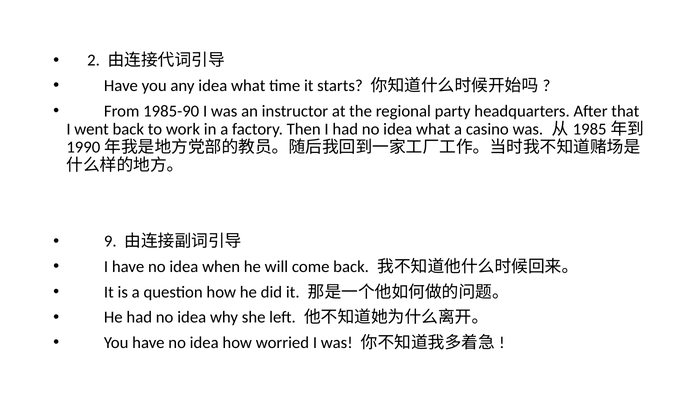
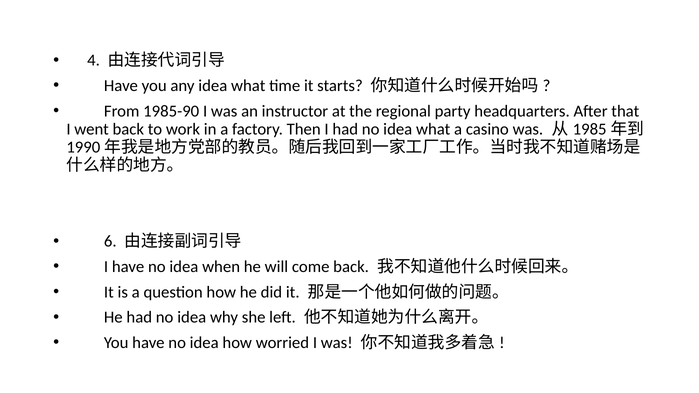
2: 2 -> 4 (94, 60)
9: 9 -> 6 (110, 241)
